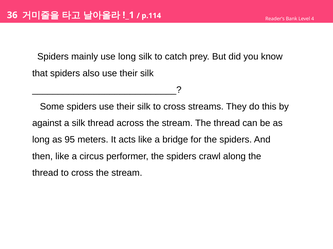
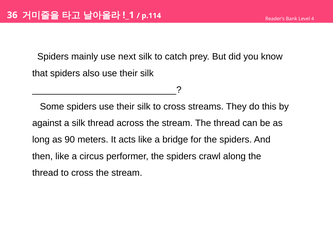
use long: long -> next (127, 57)
95: 95 -> 90 (70, 140)
